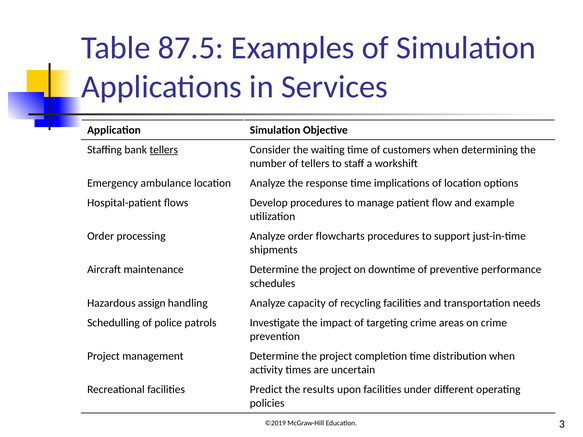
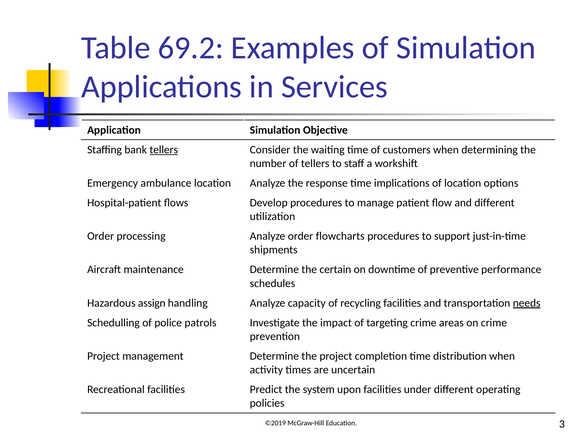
87.5: 87.5 -> 69.2 (191, 48)
and example: example -> different (495, 203)
maintenance Determine the project: project -> certain (335, 270)
needs underline: none -> present (527, 303)
results: results -> system (319, 390)
